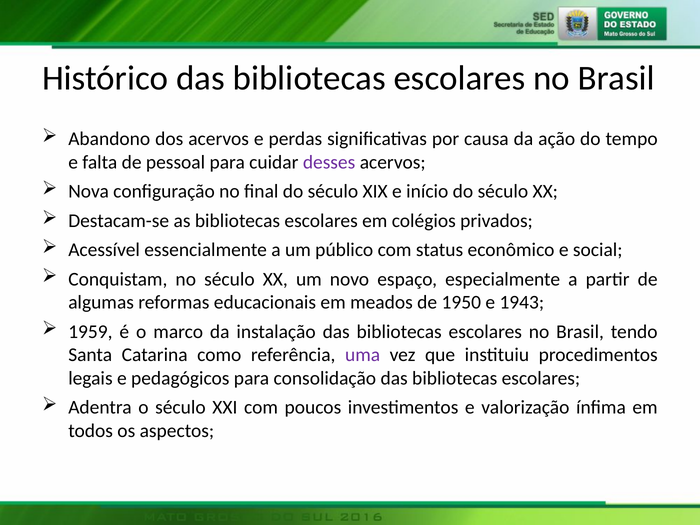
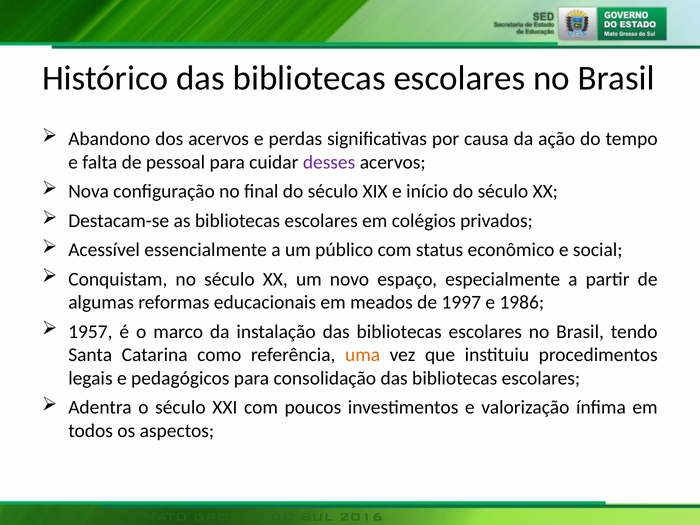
1950: 1950 -> 1997 (461, 302)
1943: 1943 -> 1986 (522, 302)
1959: 1959 -> 1957 (90, 332)
uma colour: purple -> orange (363, 355)
